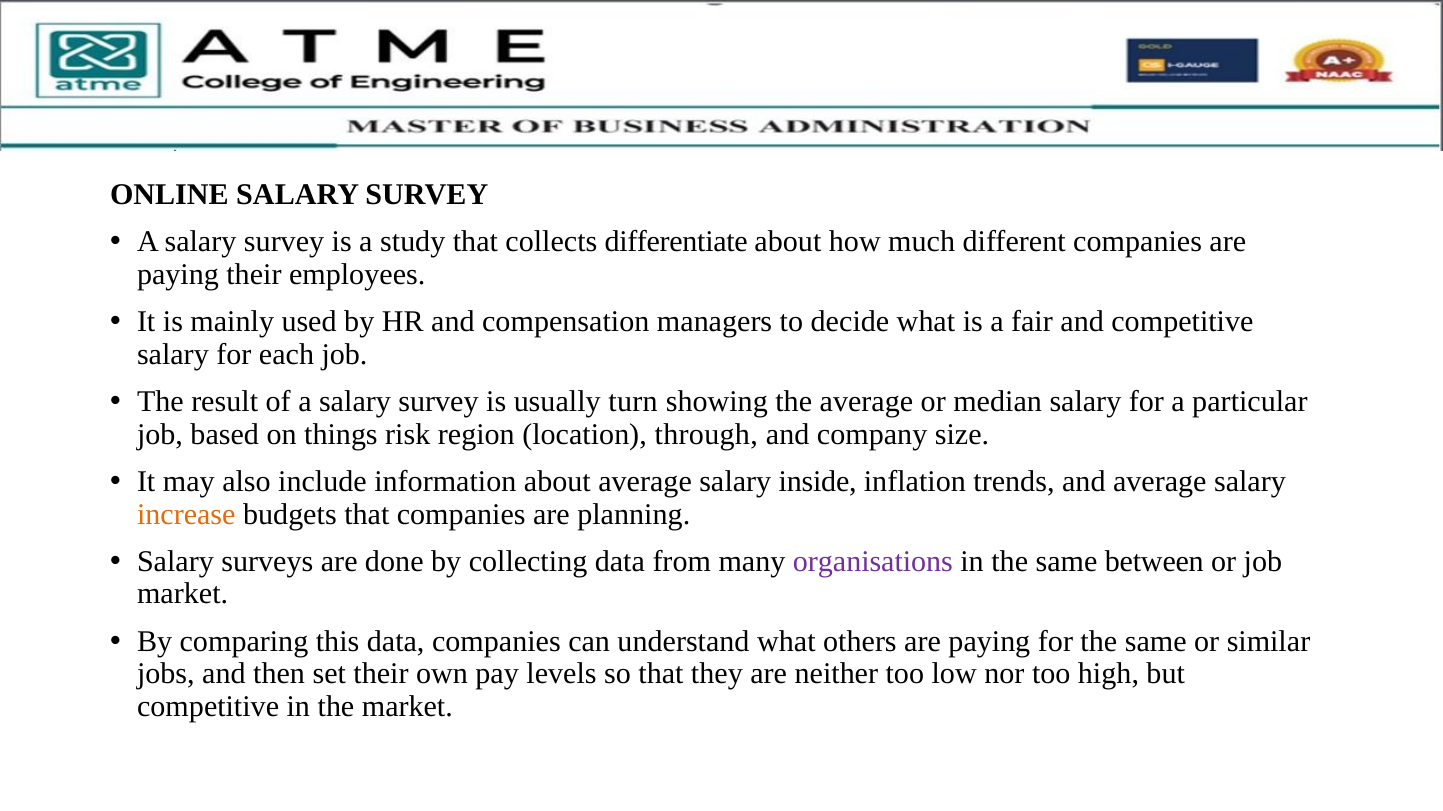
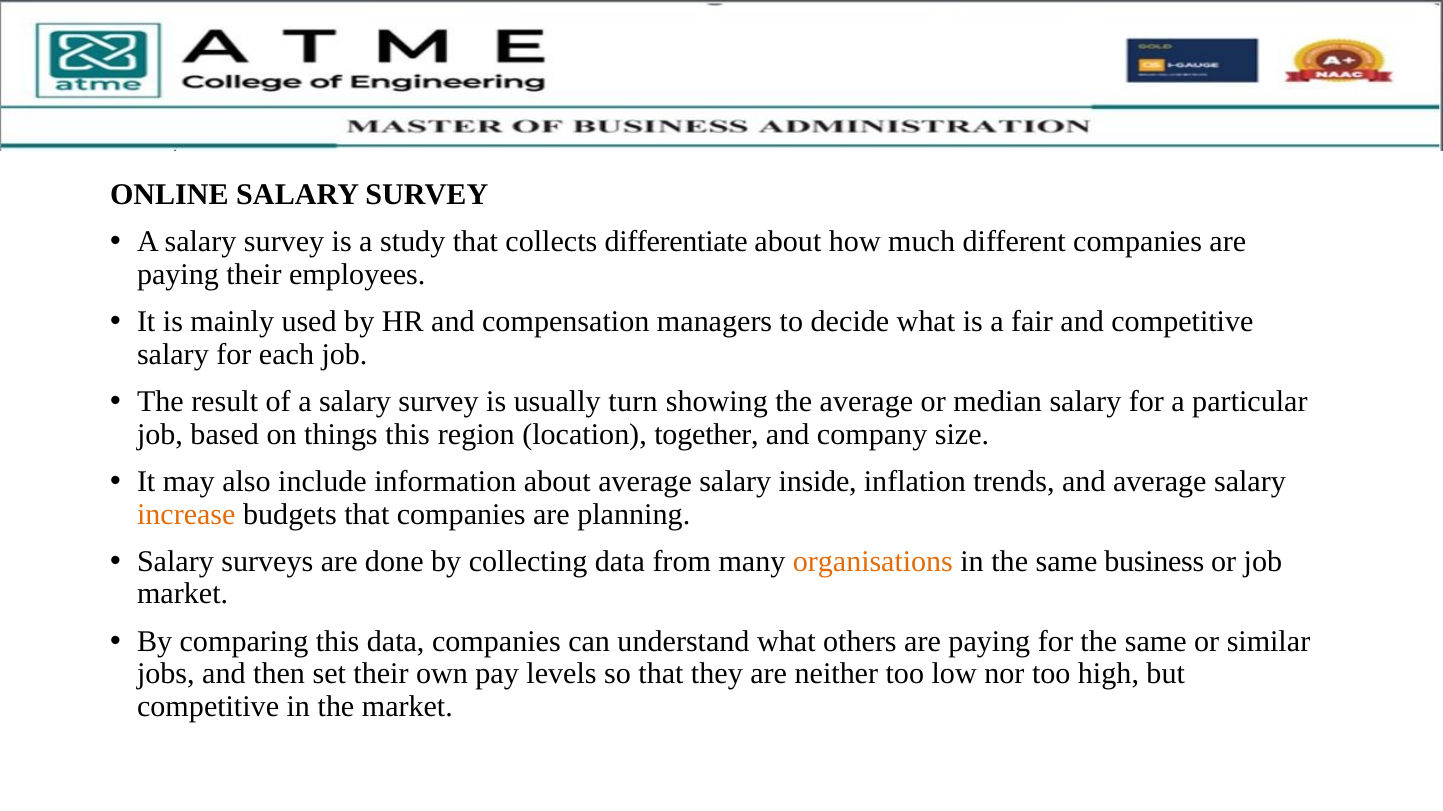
things risk: risk -> this (408, 435)
through: through -> together (707, 435)
organisations colour: purple -> orange (873, 562)
between: between -> business (1154, 562)
